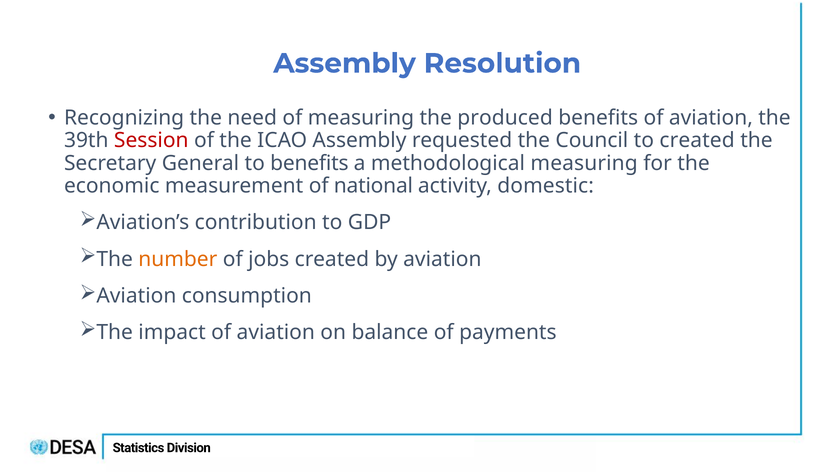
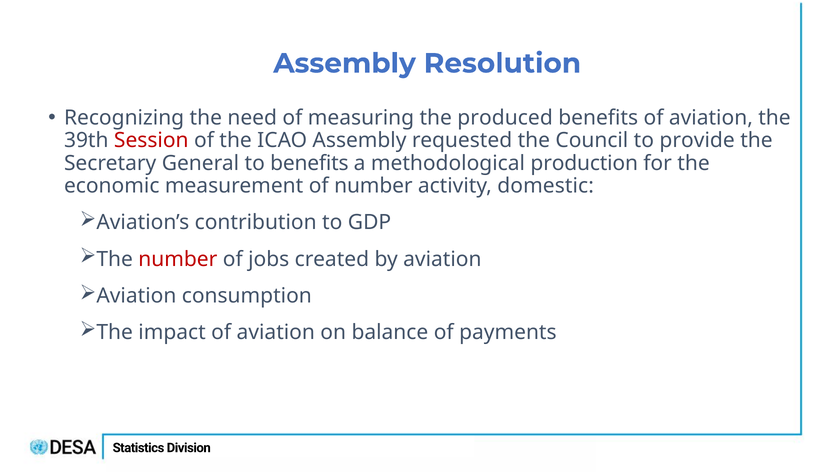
to created: created -> provide (697, 141)
methodological measuring: measuring -> production (584, 163)
of national: national -> number (373, 186)
number colour: orange -> red (178, 259)
